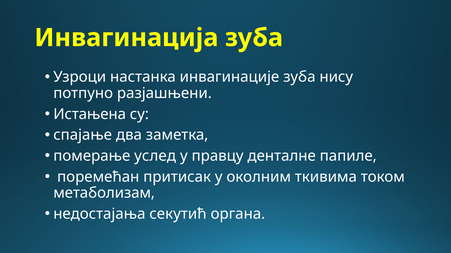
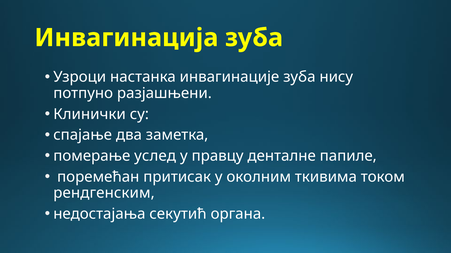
Истањена: Истањена -> Клинички (90, 114)
метаболизам: метаболизам -> рендгенским (104, 194)
